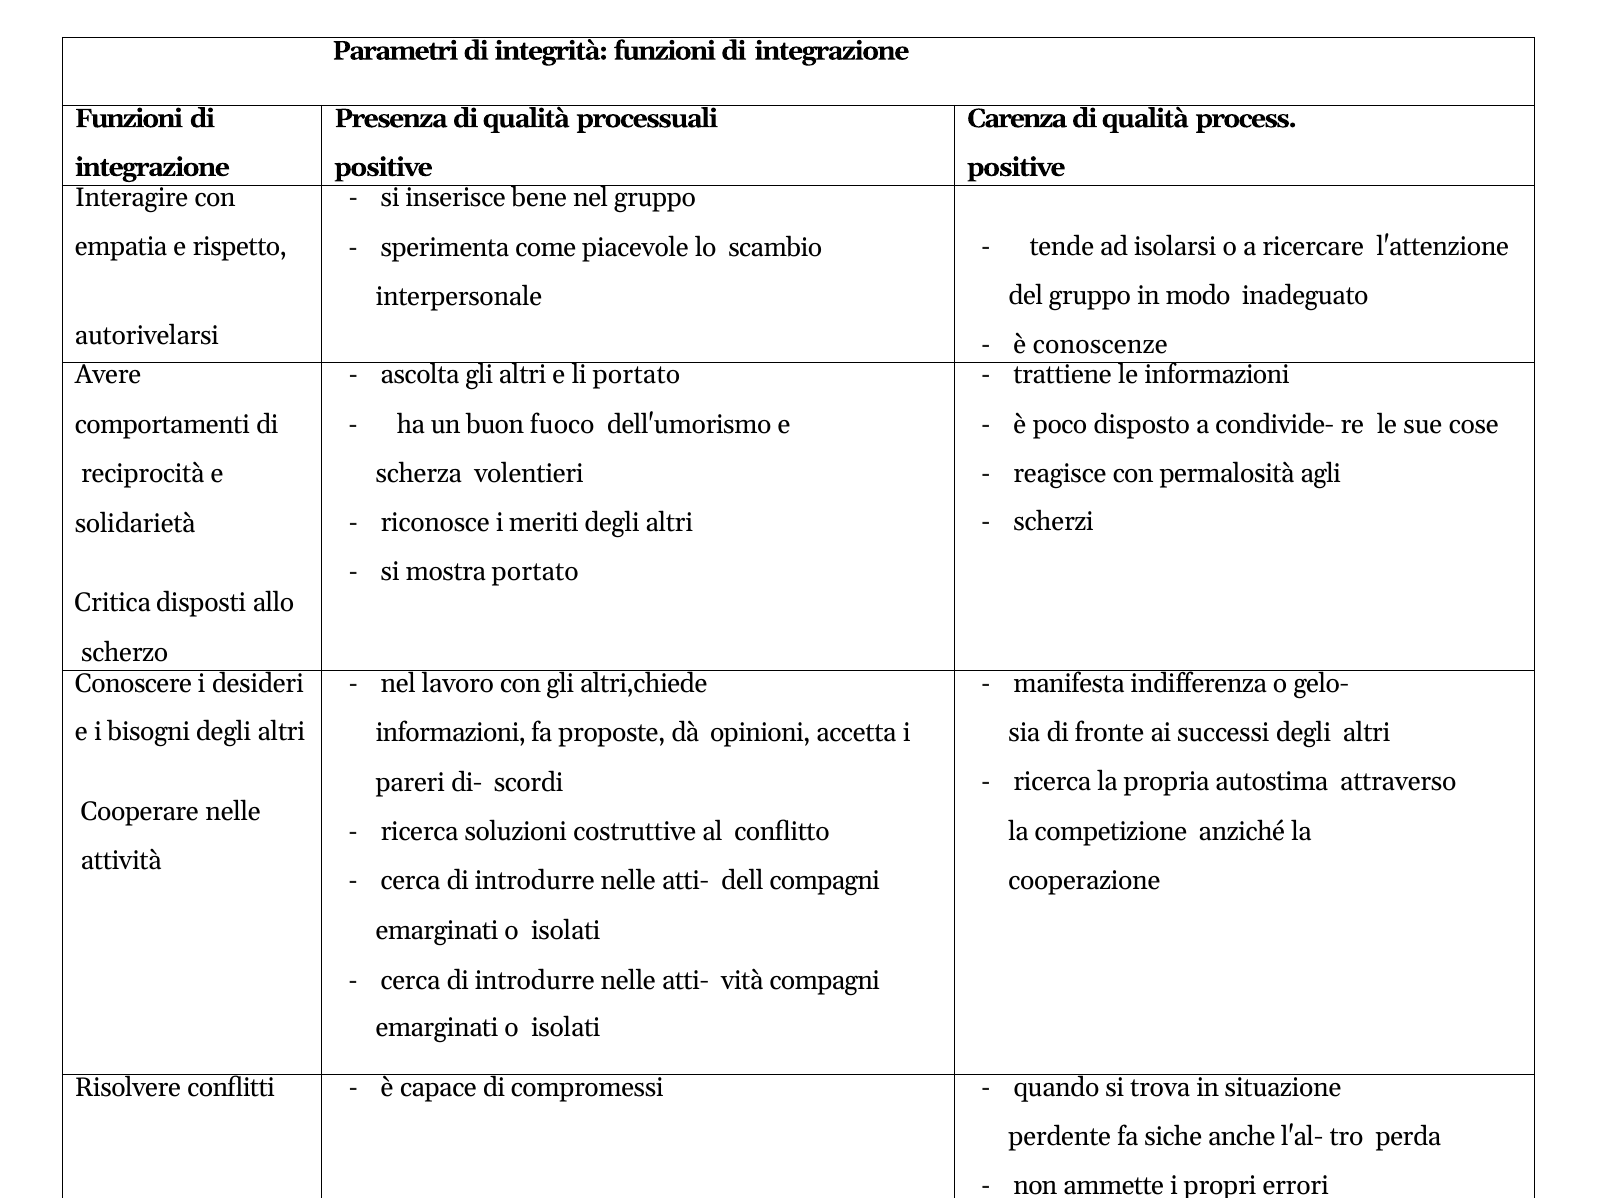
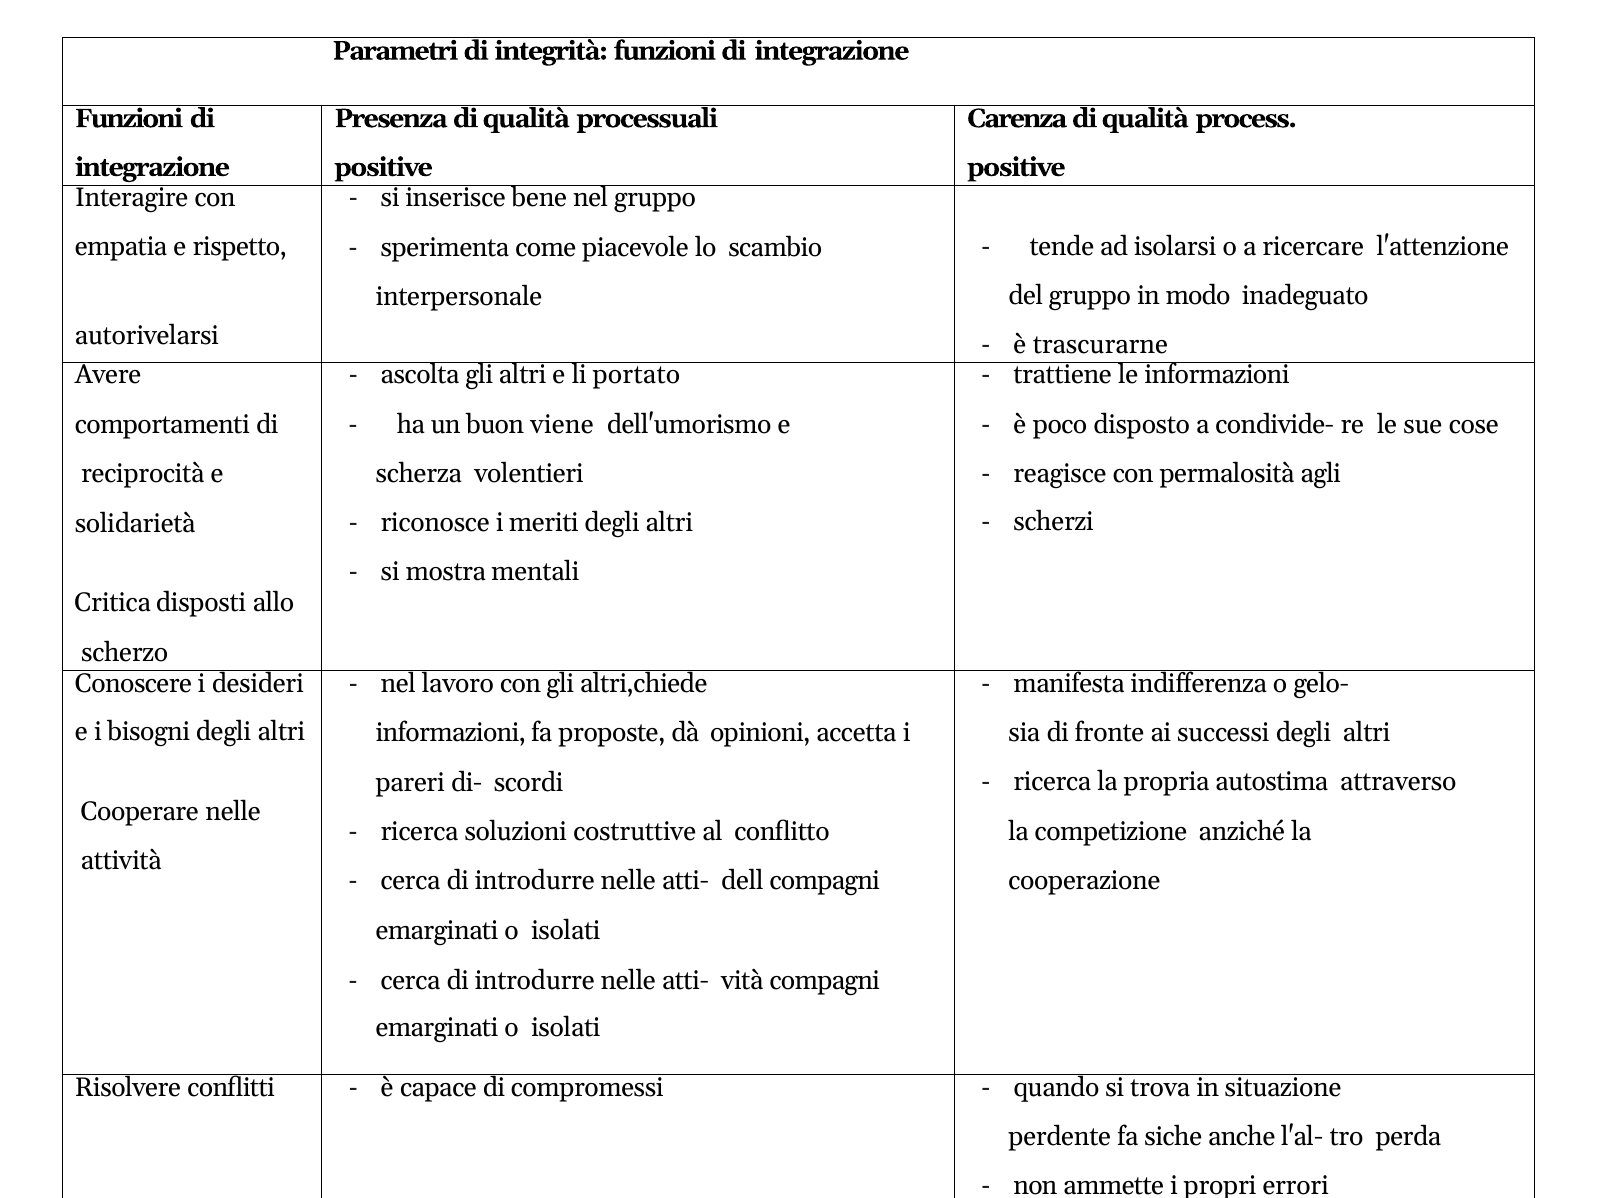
conoscenze: conoscenze -> trascurarne (1100, 344)
fuoco: fuoco -> viene (562, 425)
mostra portato: portato -> mentali (535, 571)
